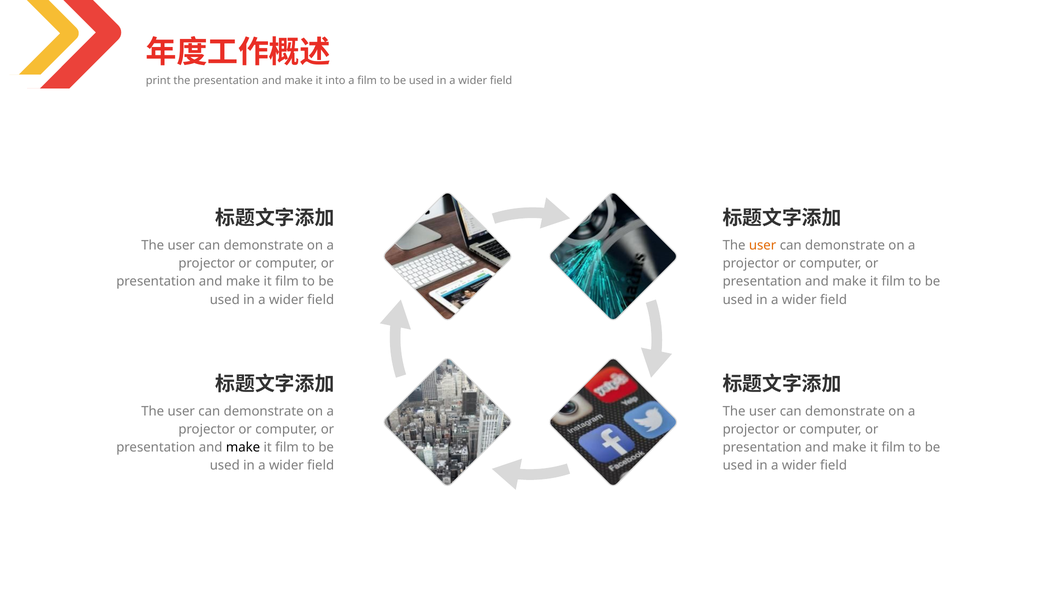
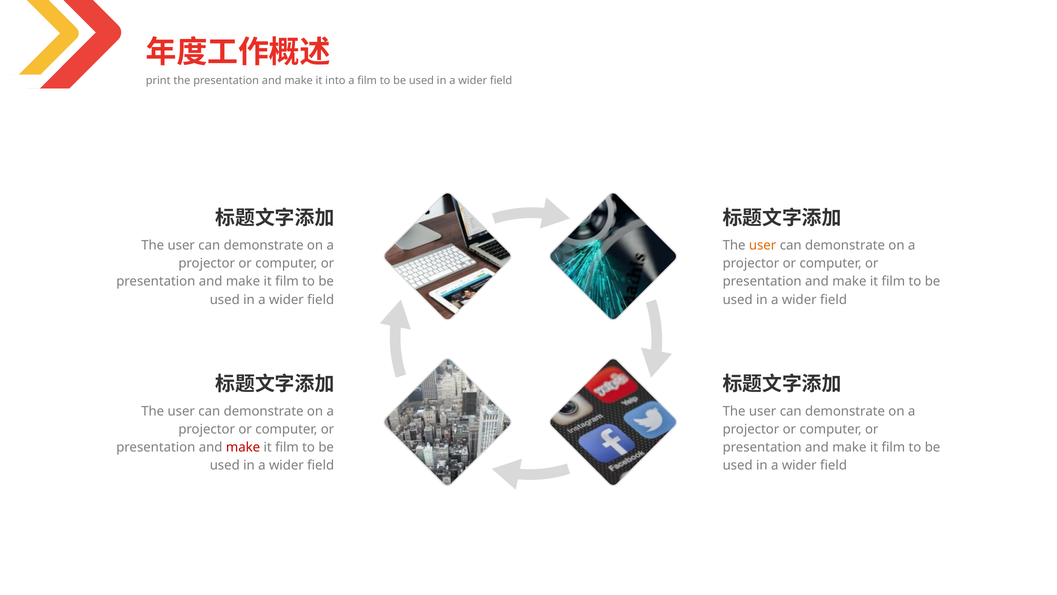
make colour: black -> red (243, 447)
